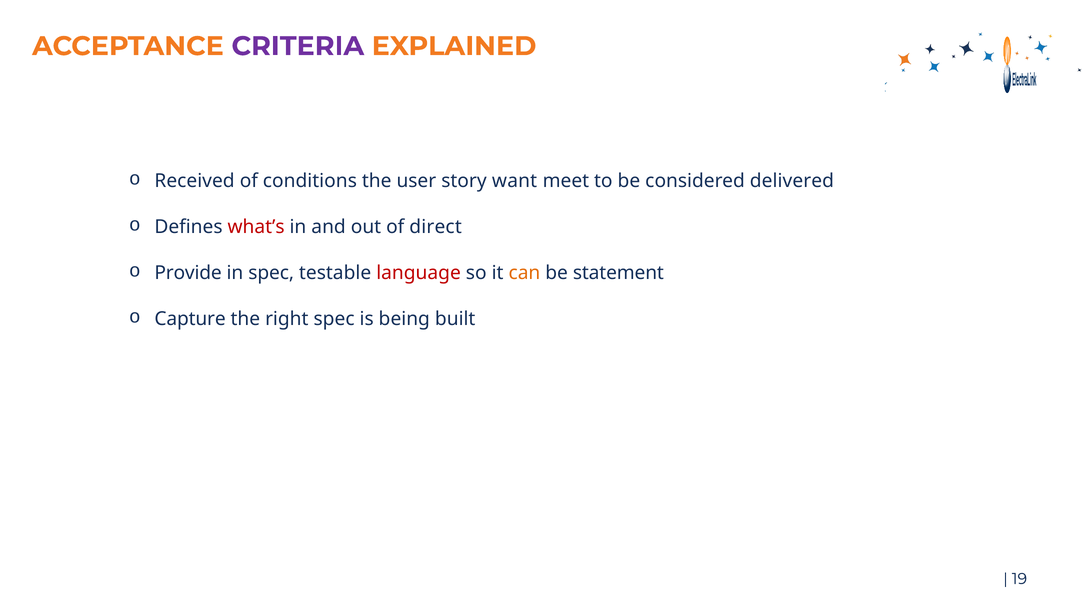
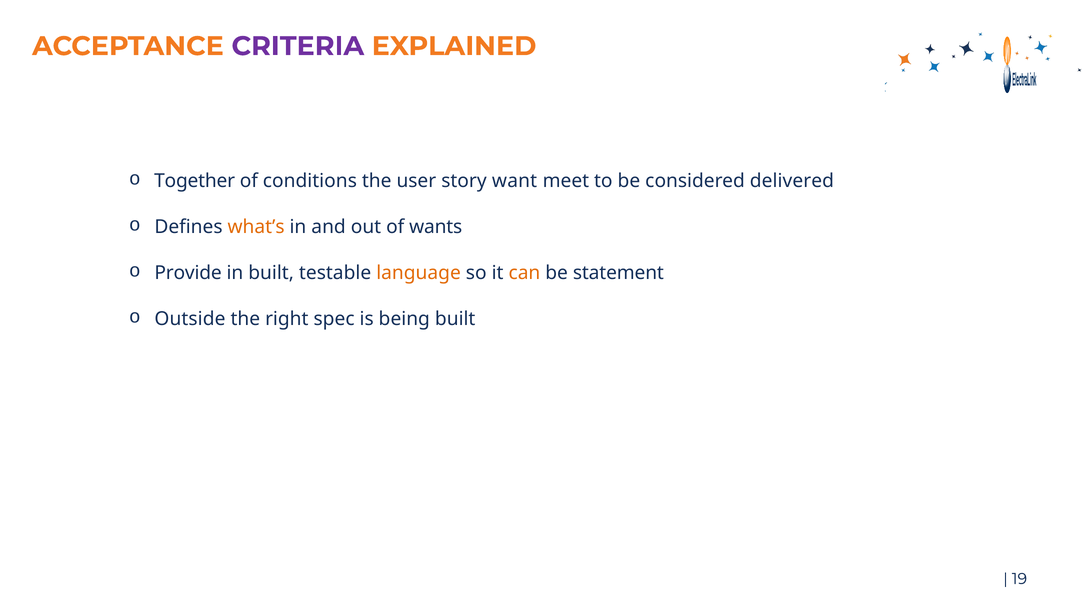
Received: Received -> Together (195, 181)
what’s colour: red -> orange (256, 227)
direct: direct -> wants (436, 227)
in spec: spec -> built (271, 273)
language colour: red -> orange (419, 273)
Capture: Capture -> Outside (190, 319)
